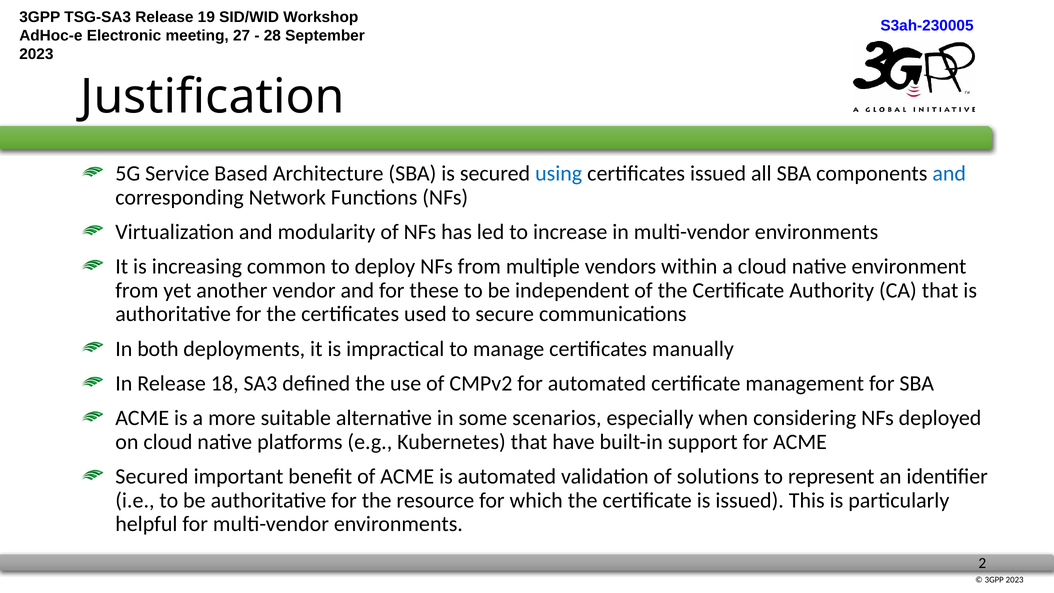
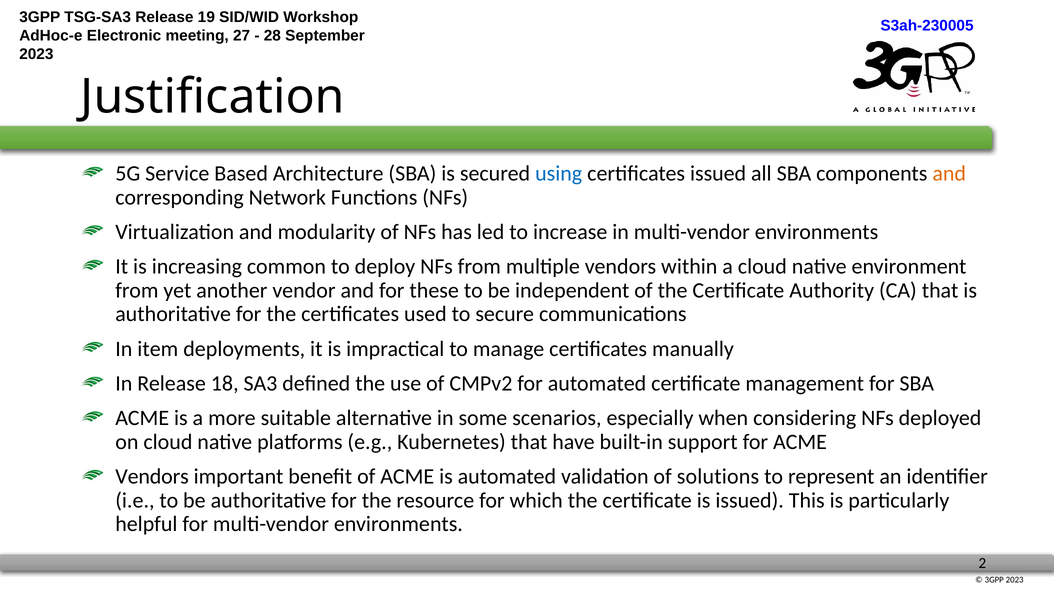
and colour: blue -> orange (949, 174)
both: both -> item (158, 349)
Secured: Secured -> Vendors (152, 477)
